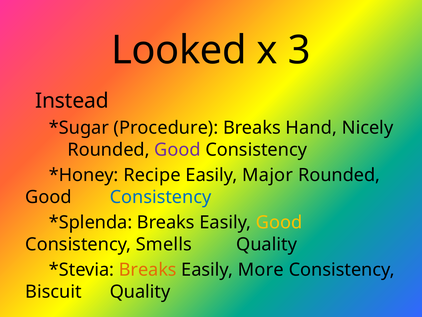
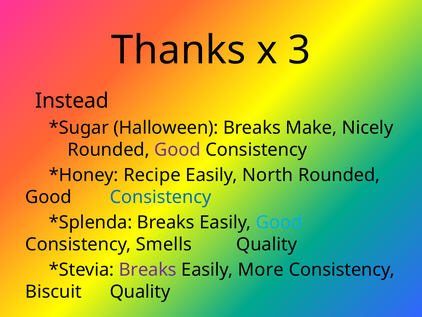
Looked: Looked -> Thanks (179, 50)
Procedure: Procedure -> Halloween (166, 128)
Hand: Hand -> Make (311, 128)
Major: Major -> North (268, 175)
Good colour: yellow -> light blue (279, 222)
Breaks colour: orange -> purple (148, 269)
